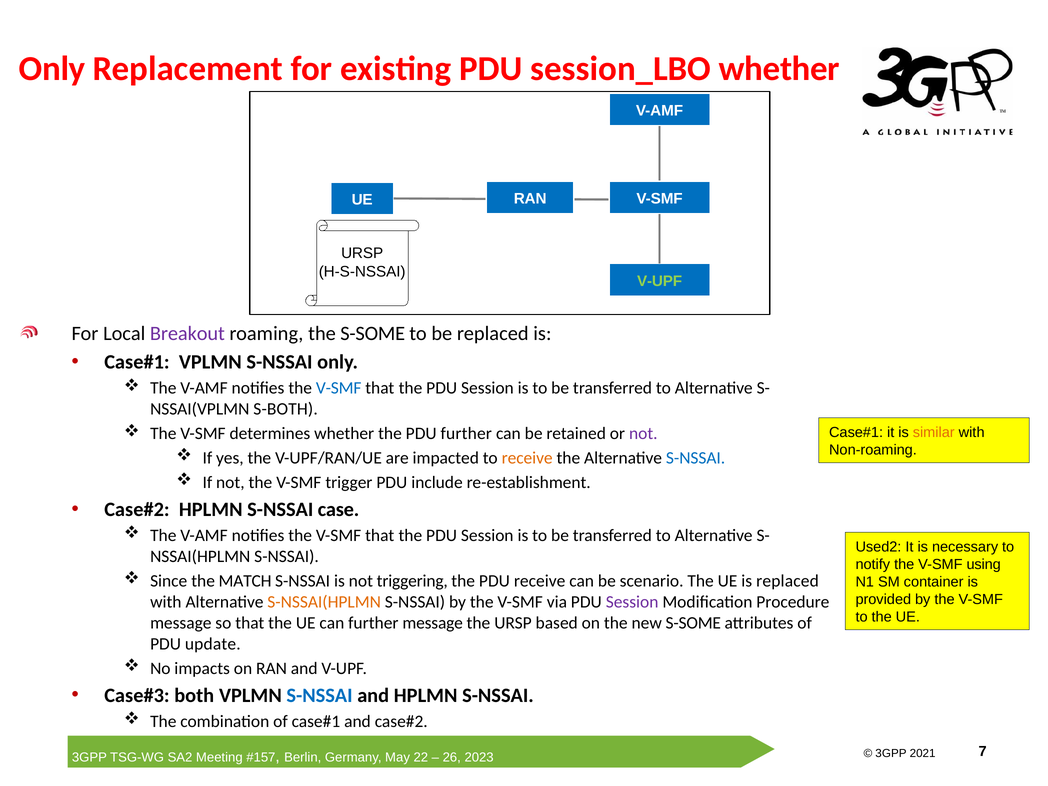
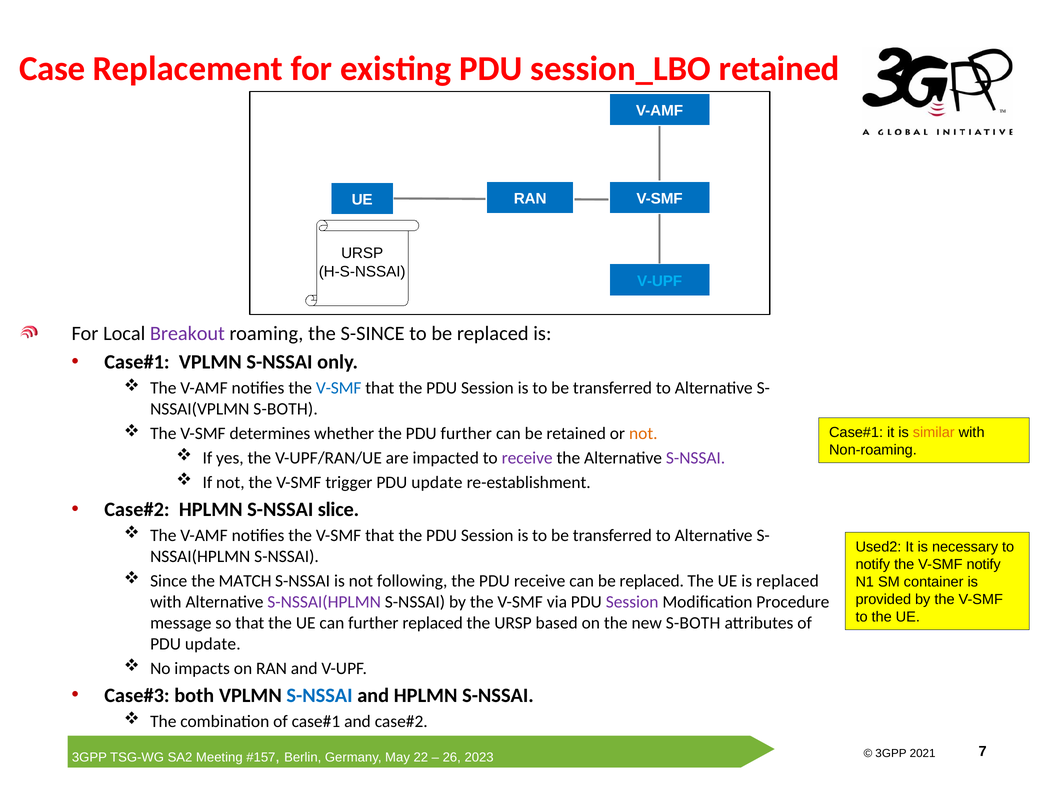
Only: Only -> Case (52, 68)
session_LBO whether: whether -> retained (779, 68)
V-UPF colour: light green -> light blue (660, 281)
the S-SOME: S-SOME -> S-SINCE (373, 334)
not colour: purple -> orange (643, 434)
receive colour: orange -> purple (527, 458)
S-NSSAI colour: blue -> purple (696, 458)
trigger PDU include: include -> update (437, 483)
case: case -> slice (338, 510)
V-SMF using: using -> notify (984, 565)
triggering: triggering -> following (412, 581)
can be scenario: scenario -> replaced (652, 581)
S-NSSAI(HPLMN colour: orange -> purple (324, 602)
further message: message -> replaced (433, 623)
new S-SOME: S-SOME -> S-BOTH (693, 623)
